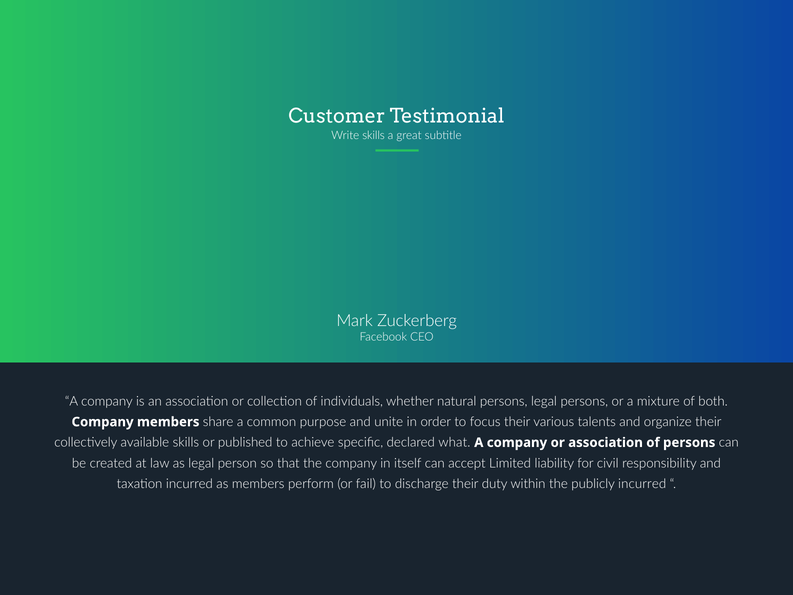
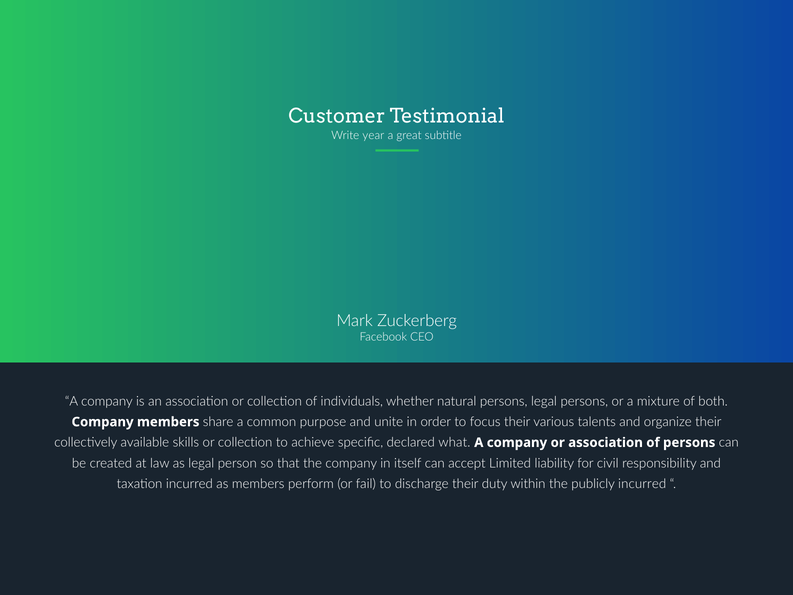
Write skills: skills -> year (373, 135)
skills or published: published -> collection (245, 442)
